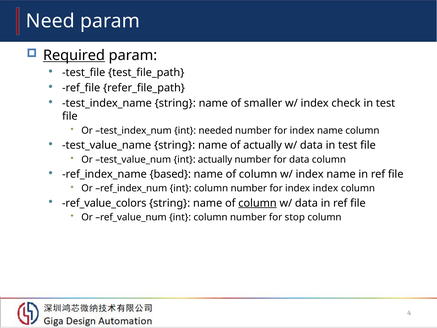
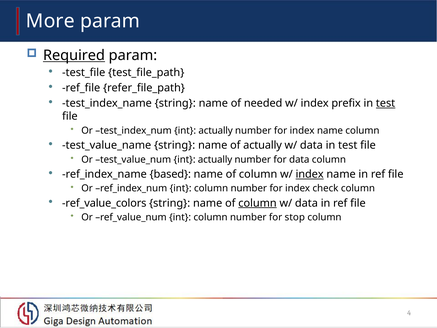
Need: Need -> More (50, 21)
smaller: smaller -> needed (263, 103)
check: check -> prefix (346, 103)
test underline: none -> present (386, 103)
test_index_num int needed: needed -> actually (216, 130)
index underline: none -> present (310, 174)
index index: index -> check (325, 188)
